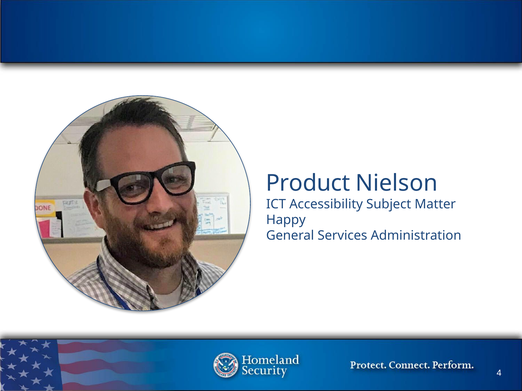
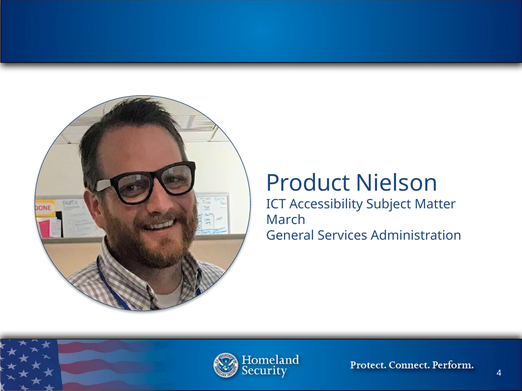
Happy: Happy -> March (286, 220)
